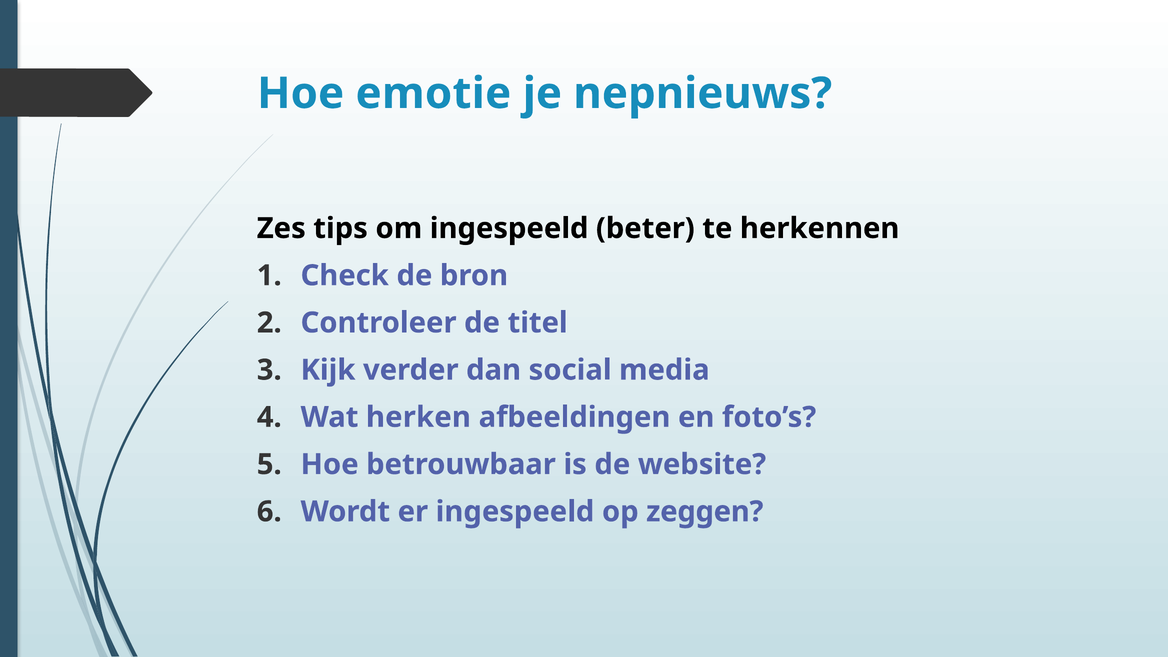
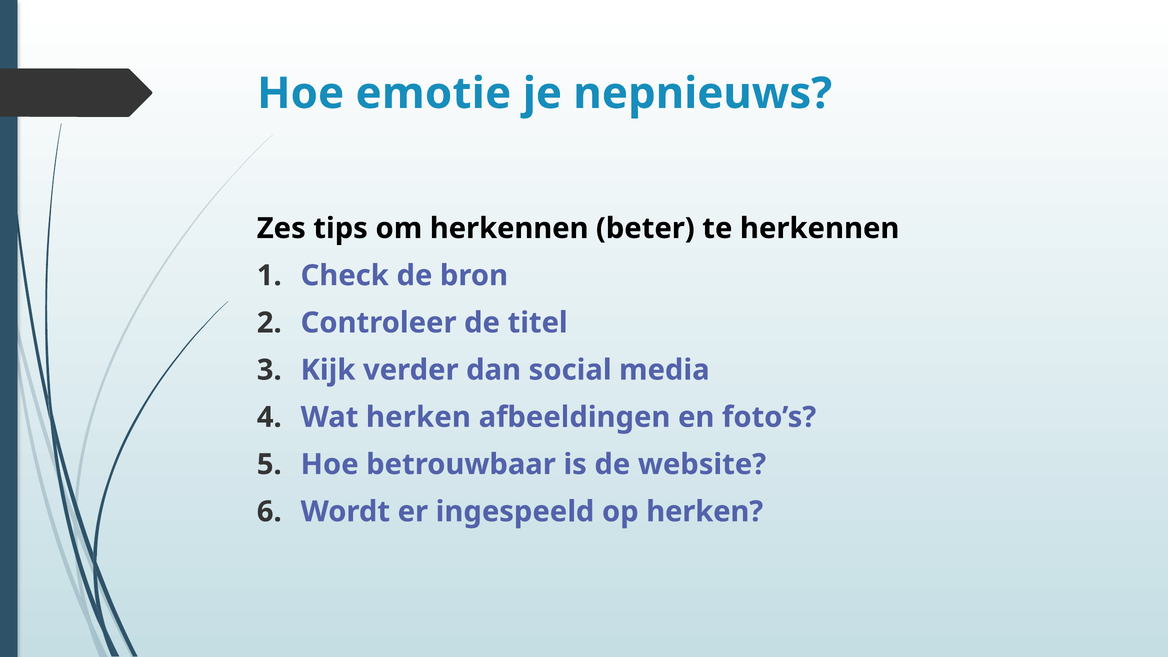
om ingespeeld: ingespeeld -> herkennen (509, 228)
op zeggen: zeggen -> herken (705, 512)
